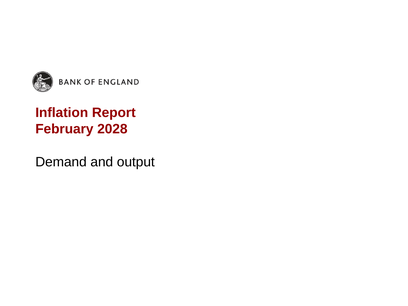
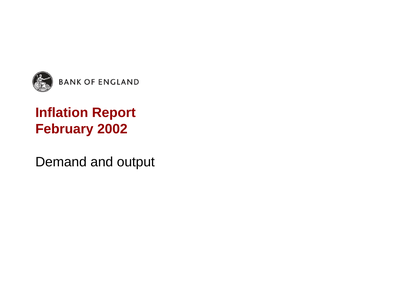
2028: 2028 -> 2002 (112, 129)
